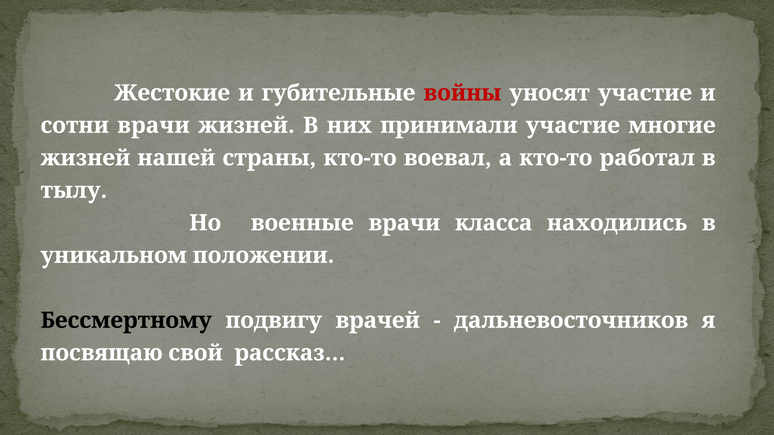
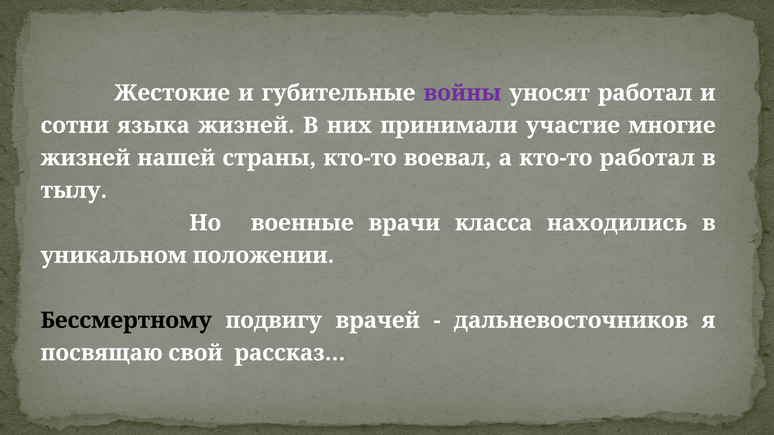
войны colour: red -> purple (462, 93)
уносят участие: участие -> работал (645, 93)
сотни врачи: врачи -> языка (154, 126)
